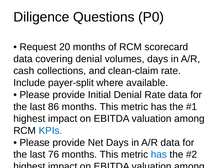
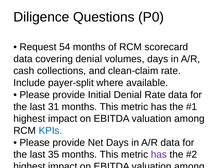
20: 20 -> 54 (65, 47)
86: 86 -> 31 (54, 106)
76: 76 -> 35 (54, 154)
has colour: blue -> purple (159, 154)
